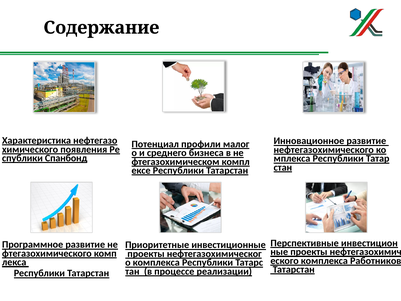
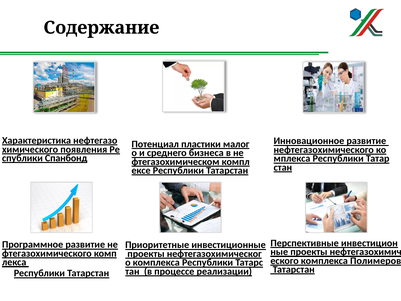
профили: профили -> пластики (201, 144)
Работников: Работников -> Полимеров (376, 261)
